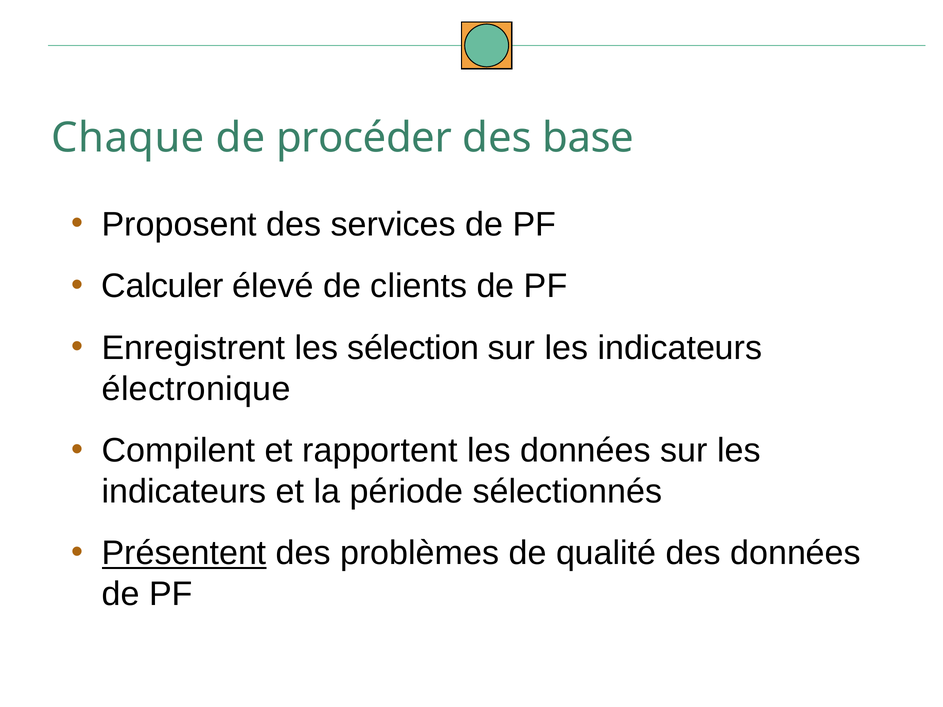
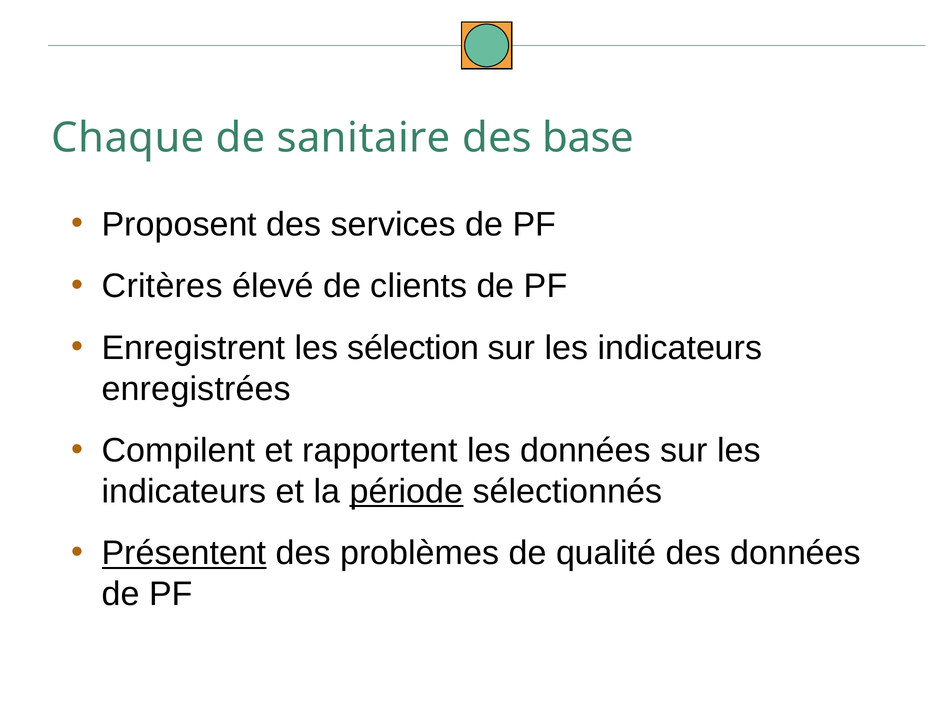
procéder: procéder -> sanitaire (364, 138)
Calculer: Calculer -> Critères (162, 286)
électronique: électronique -> enregistrées (196, 389)
période underline: none -> present (407, 492)
